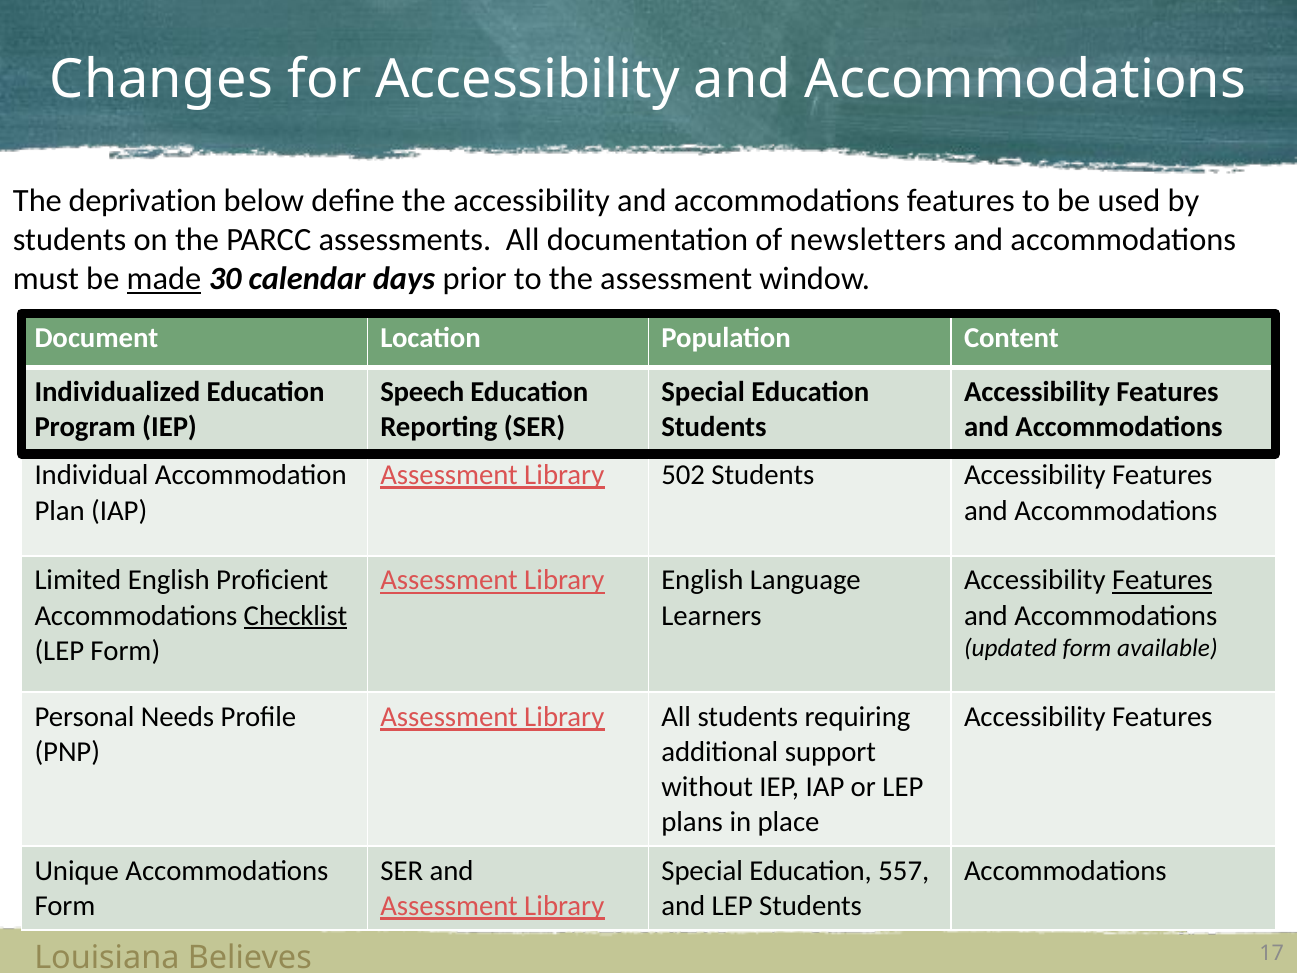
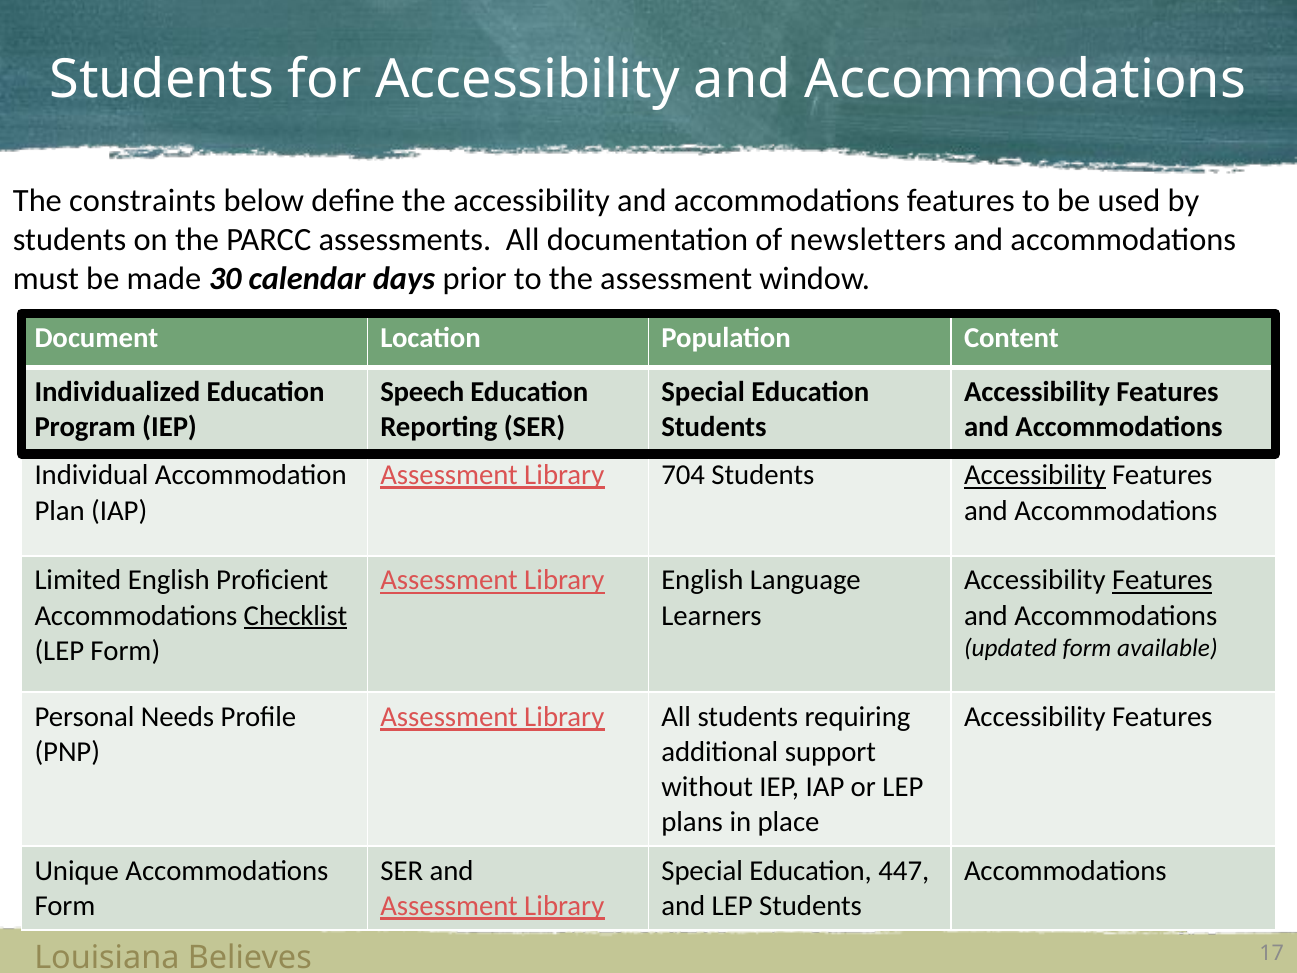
Changes: Changes -> Students (162, 79)
deprivation: deprivation -> constraints (143, 201)
made underline: present -> none (164, 279)
502: 502 -> 704 (683, 475)
Accessibility underline: none -> present (1035, 475)
557: 557 -> 447 (904, 870)
